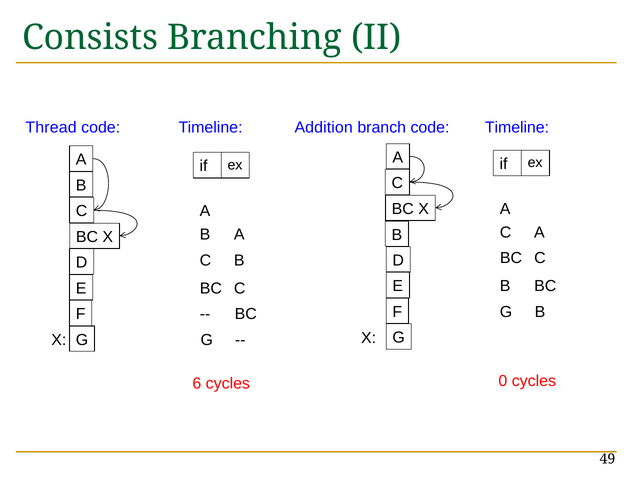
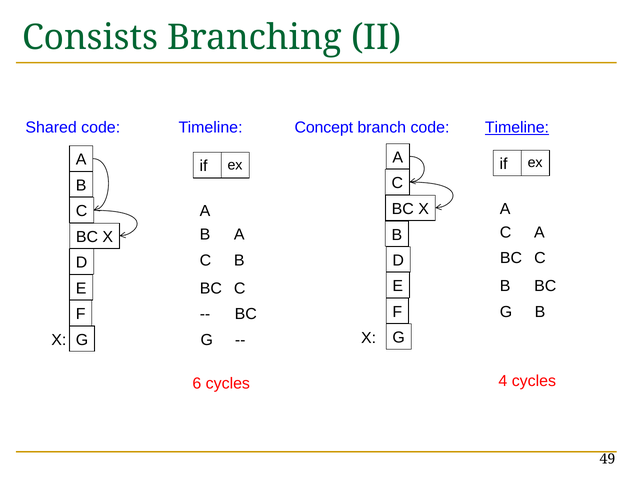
Thread: Thread -> Shared (51, 128)
Addition: Addition -> Concept (324, 128)
Timeline underline: none -> present (517, 128)
0: 0 -> 4 (503, 382)
